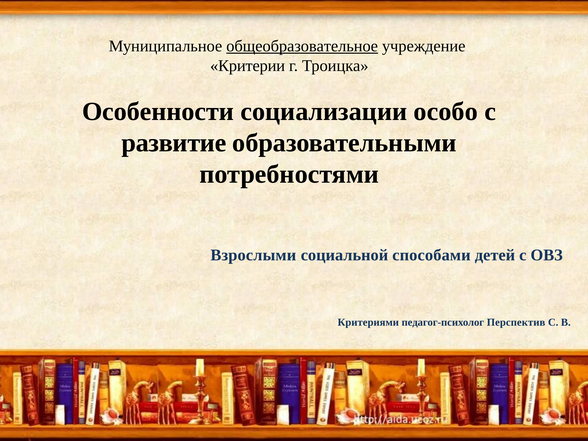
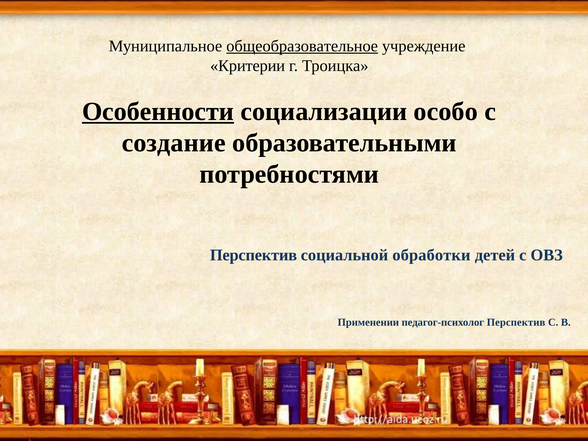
Особенности underline: none -> present (158, 112)
развитие: развитие -> создание (174, 143)
Взрослыми: Взрослыми -> Перспектив (254, 255)
способами: способами -> обработки (431, 255)
Критериями: Критериями -> Применении (368, 322)
